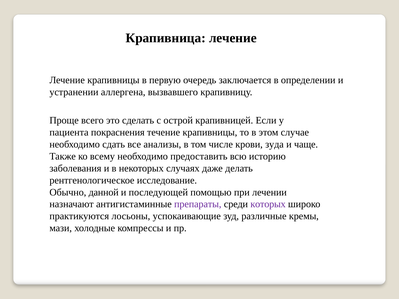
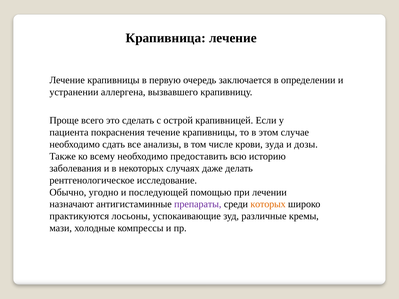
чаще: чаще -> дозы (306, 144)
данной: данной -> угодно (104, 192)
которых colour: purple -> orange (268, 204)
